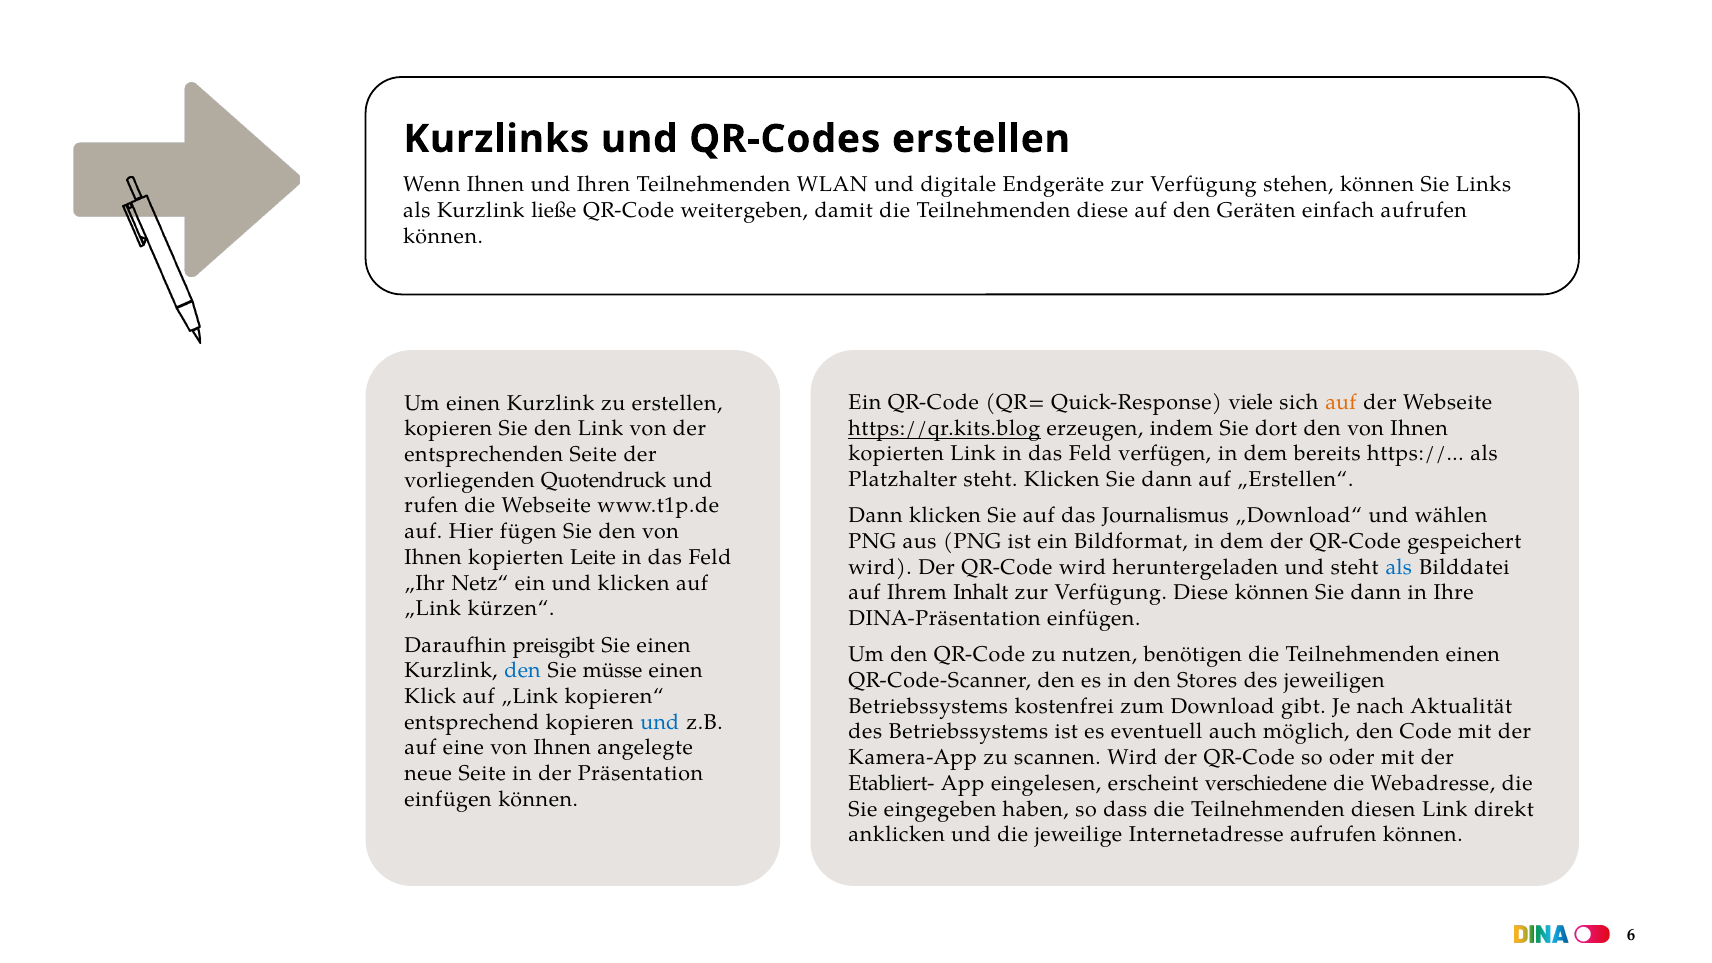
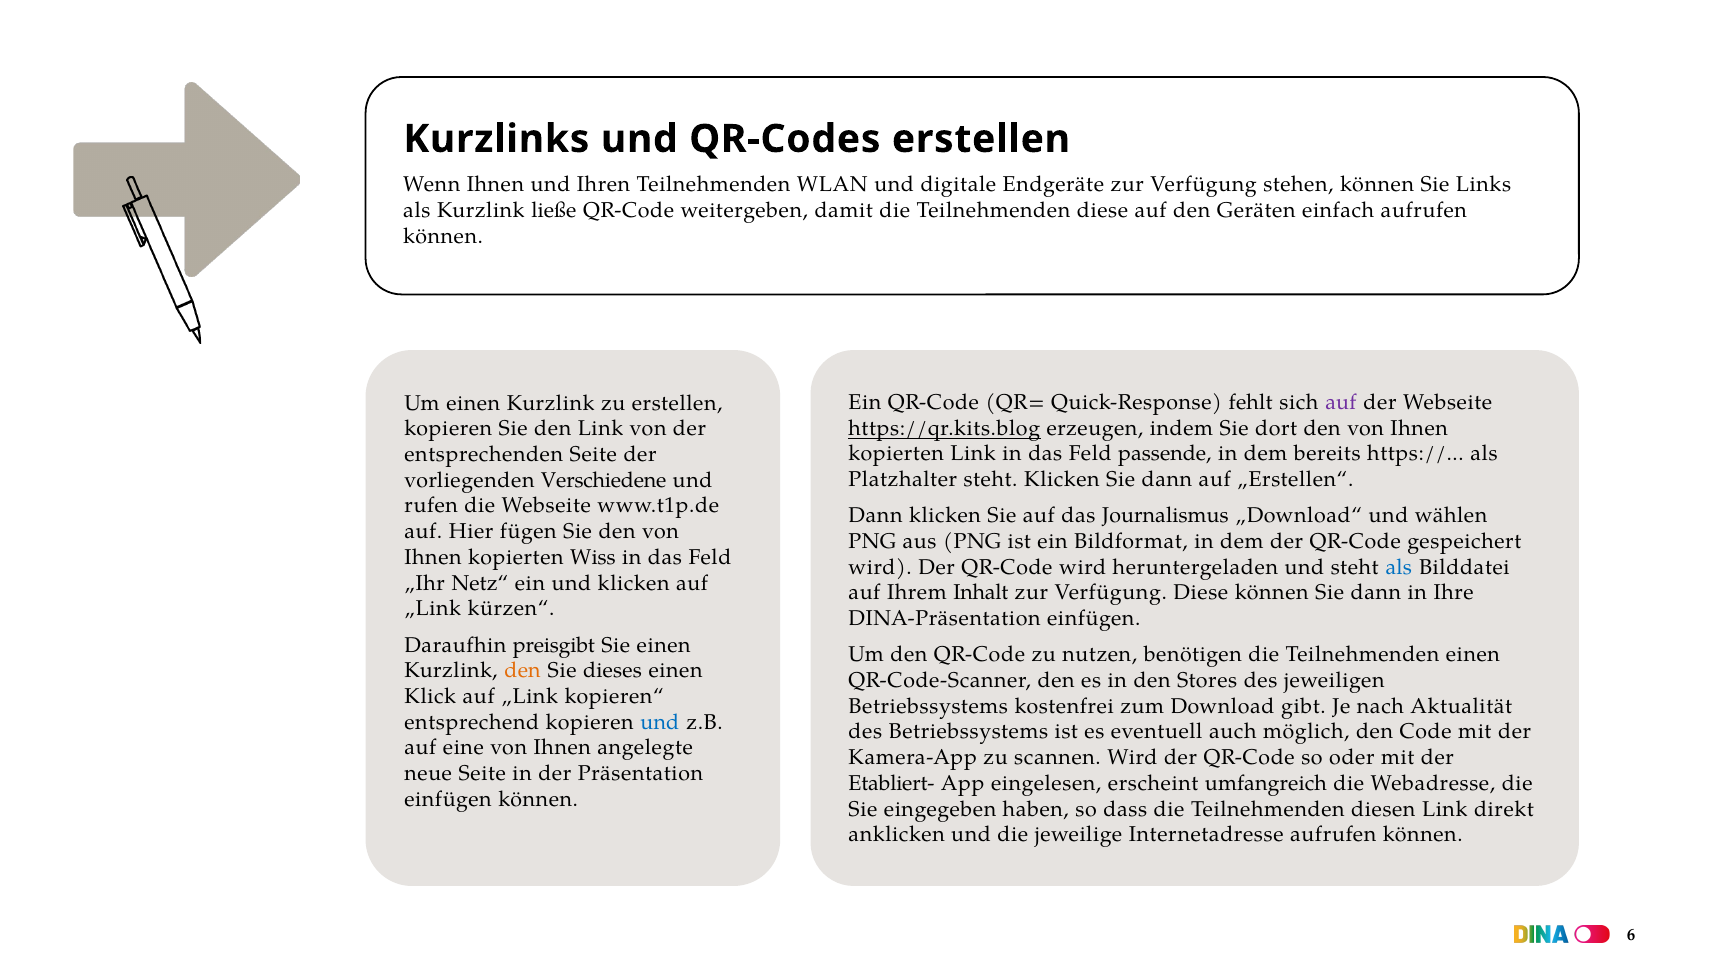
viele: viele -> fehlt (1251, 402)
auf colour: orange -> purple (1341, 402)
verfügen: verfügen -> passende (1165, 454)
Quotendruck: Quotendruck -> Verschiedene (604, 480)
Leite: Leite -> Wiss (593, 557)
den colour: blue -> orange (523, 671)
müsse: müsse -> dieses (612, 671)
verschiedene: verschiedene -> umfangreich (1266, 783)
